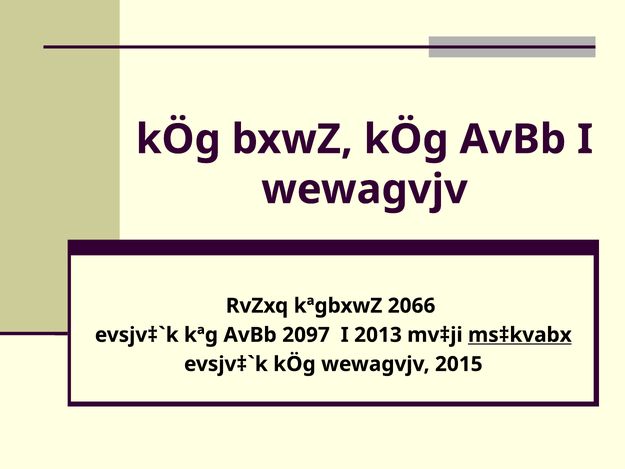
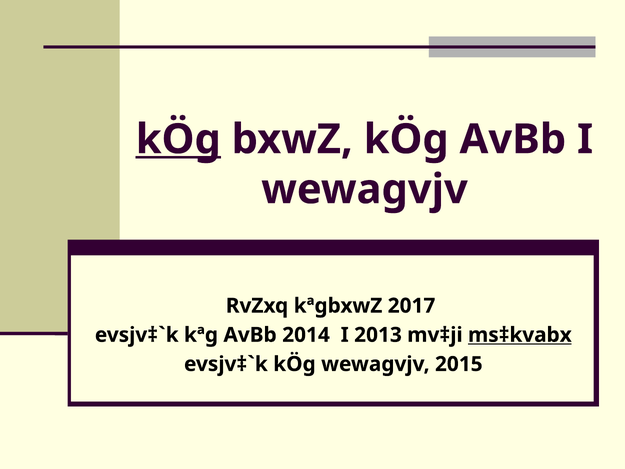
kÖg underline: none -> present (178, 139)
2066: 2066 -> 2017 (412, 306)
2097: 2097 -> 2014 (306, 335)
